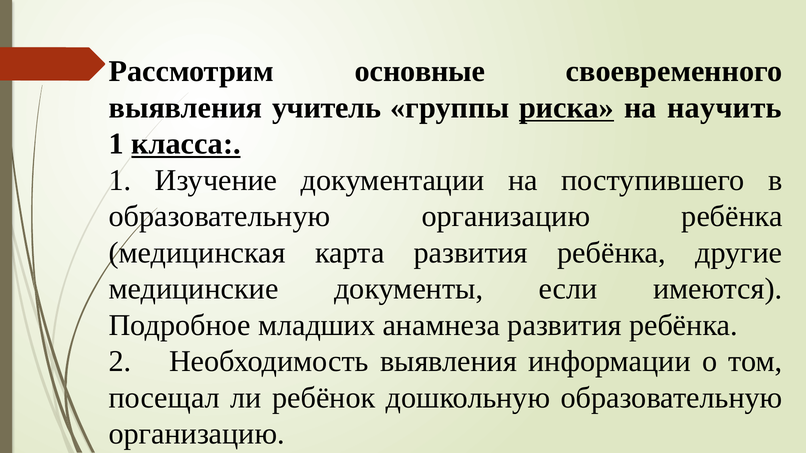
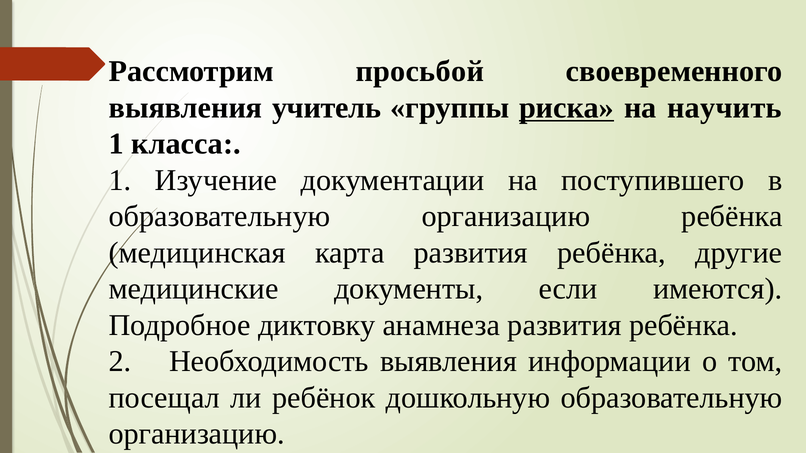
основные: основные -> просьбой (420, 72)
класса underline: present -> none (186, 144)
младших: младших -> диктовку (317, 325)
